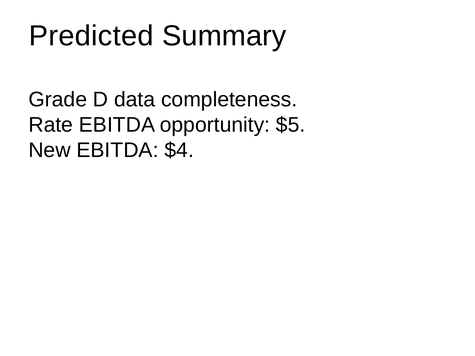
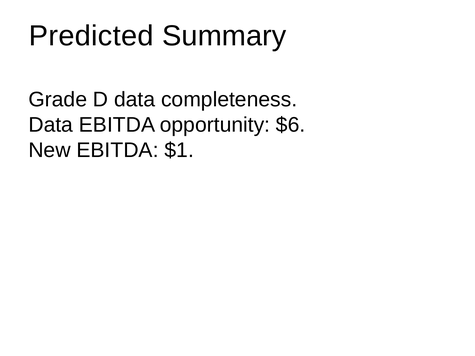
Rate: Rate -> Data (51, 125)
$5: $5 -> $6 (291, 125)
$4: $4 -> $1 (179, 150)
